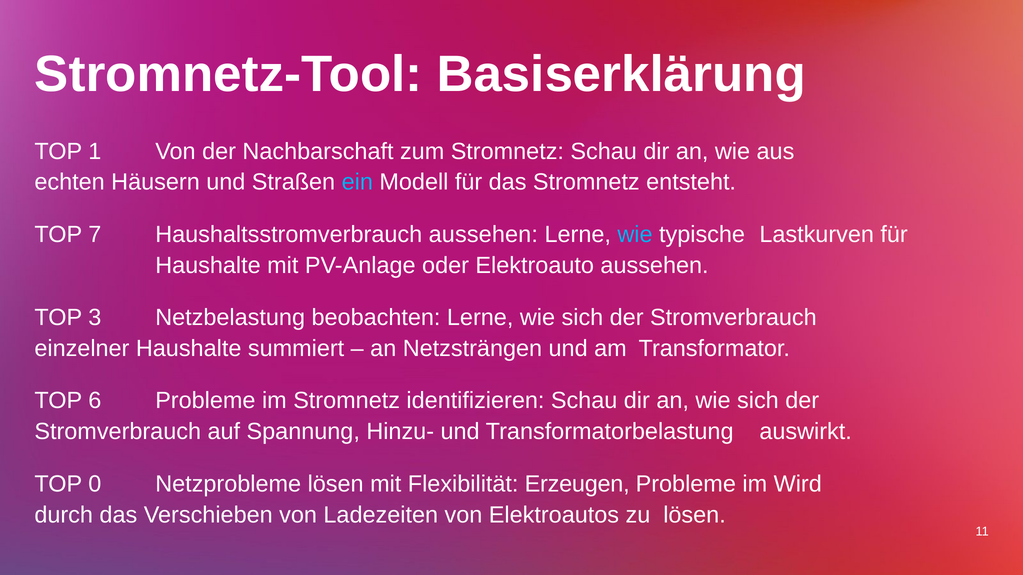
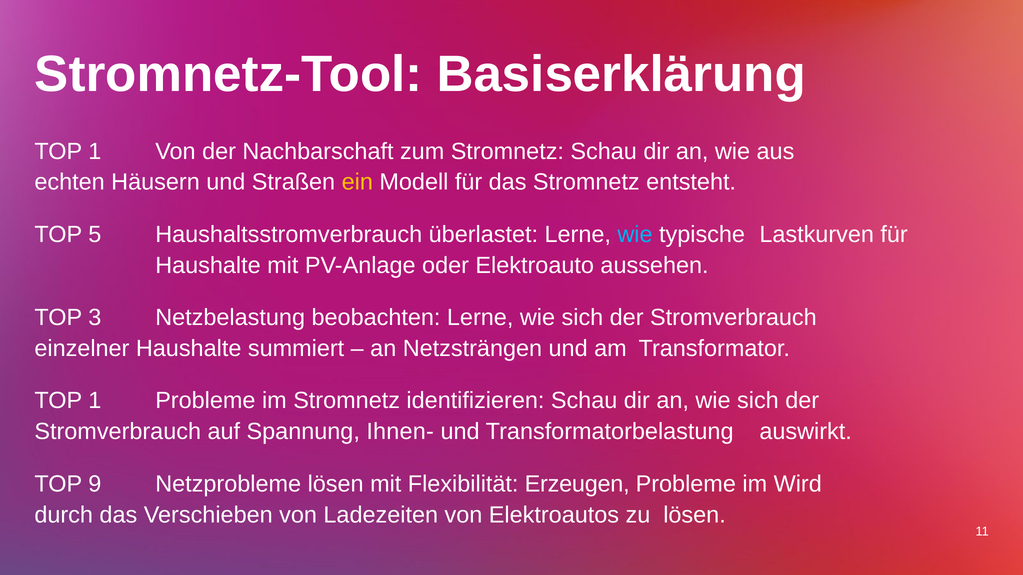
ein colour: light blue -> yellow (357, 182)
7: 7 -> 5 (95, 235)
Haushaltsstromverbrauch aussehen: aussehen -> überlastet (483, 235)
6: 6 -> 1 (95, 401)
Hinzu-: Hinzu- -> Ihnen- (400, 432)
0: 0 -> 9 (95, 484)
